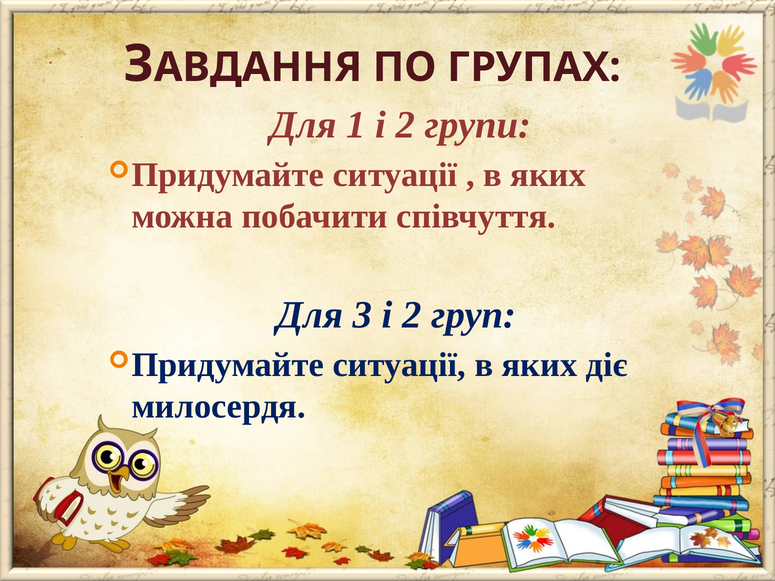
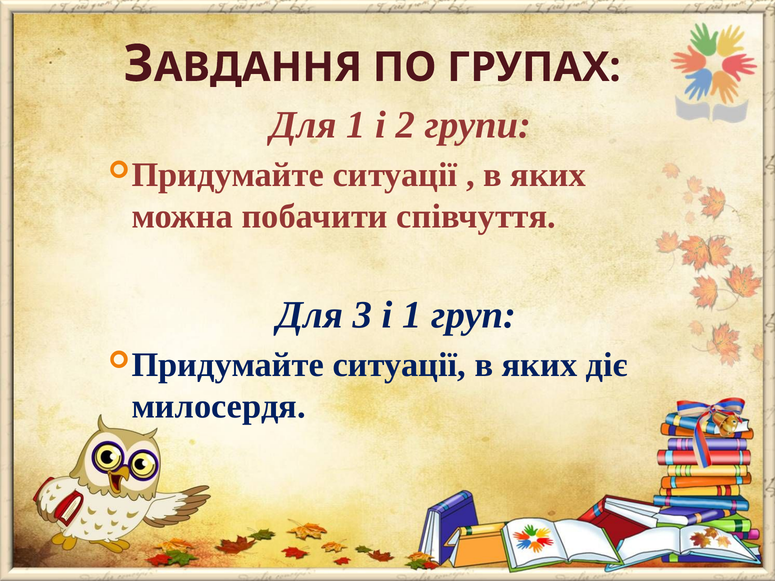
3 і 2: 2 -> 1 (412, 315)
